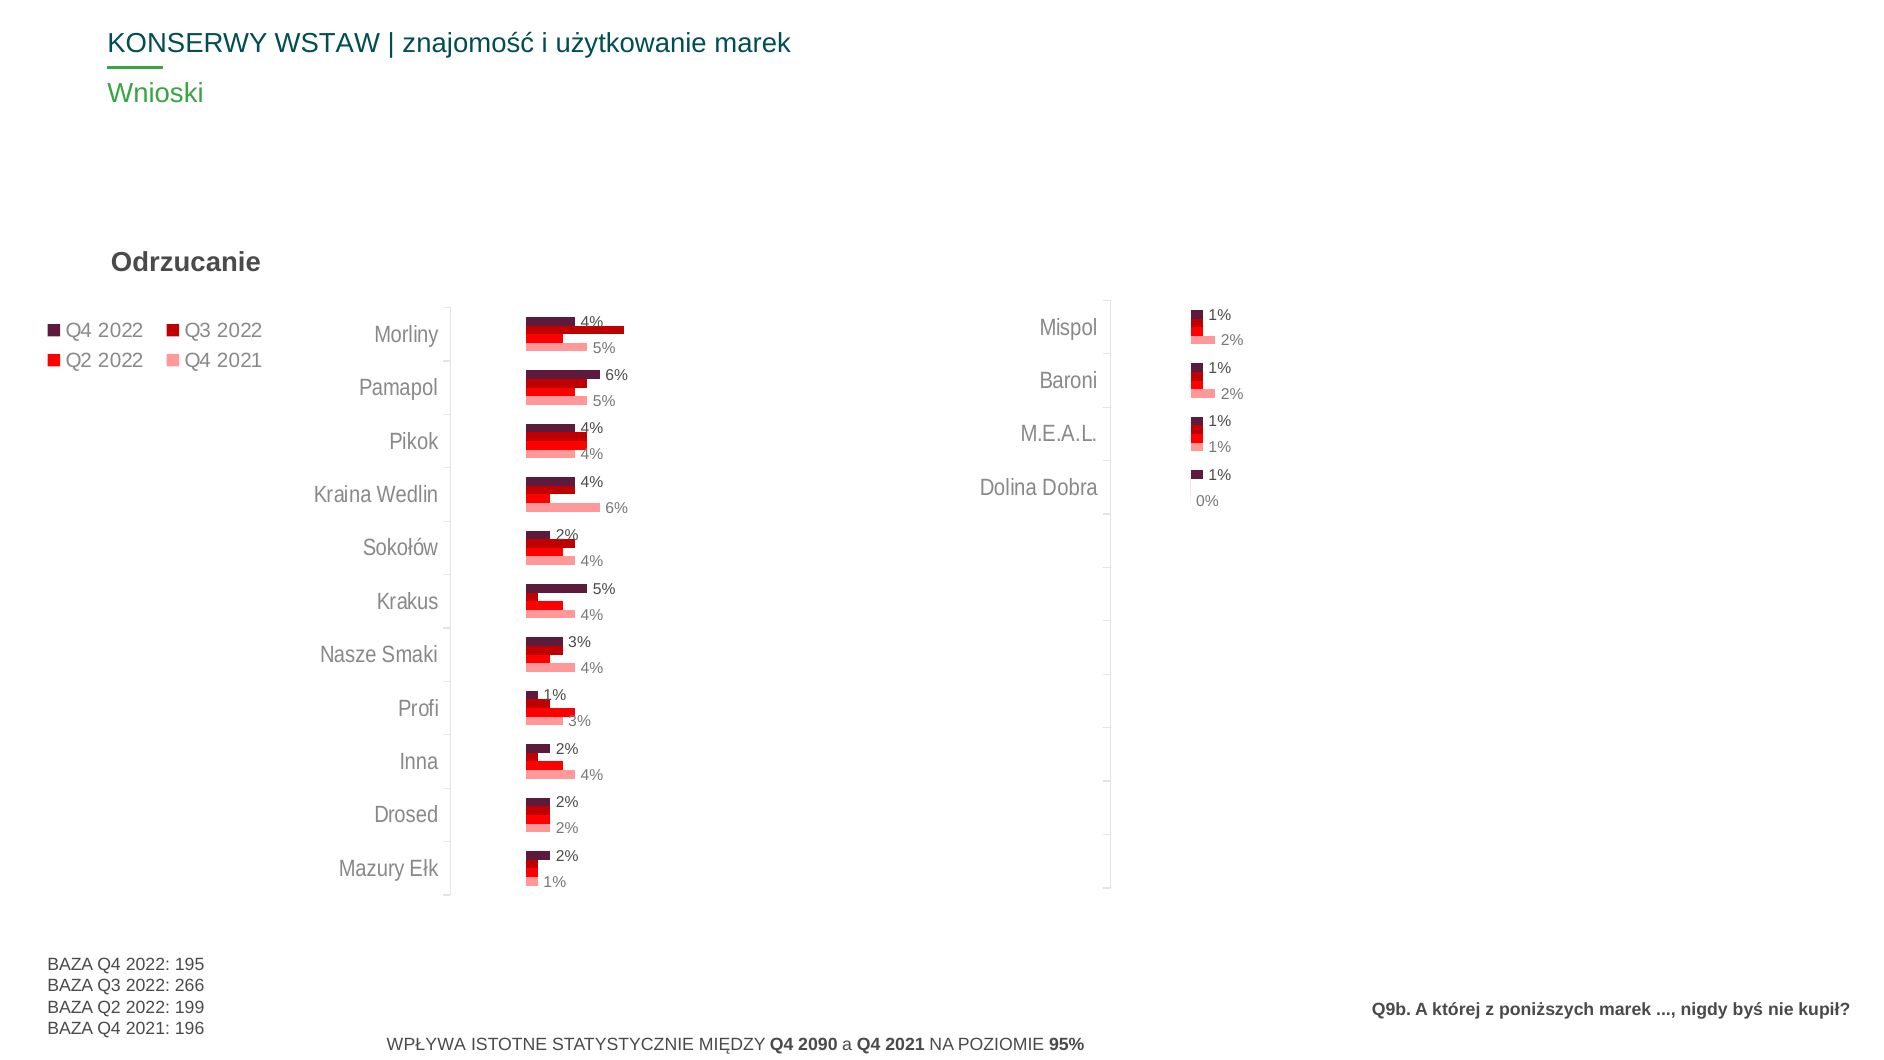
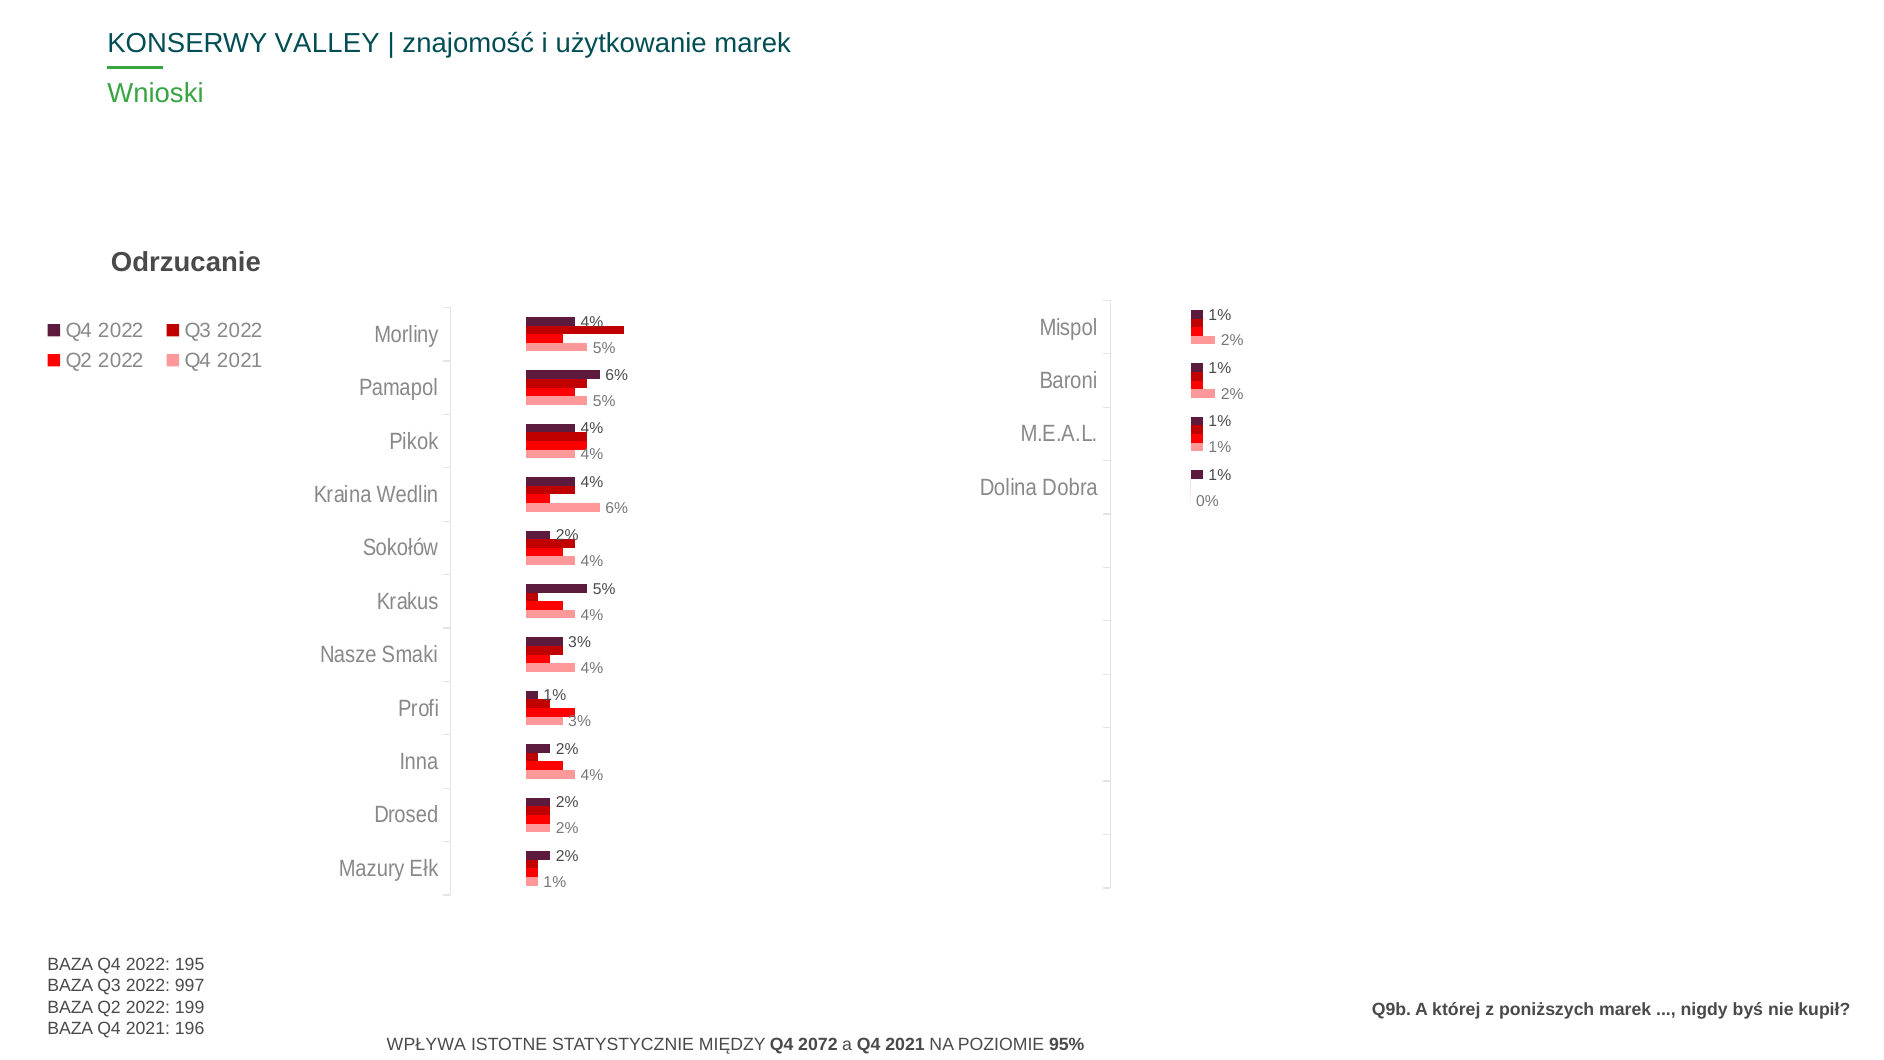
WSTAW: WSTAW -> VALLEY (327, 44)
266: 266 -> 997 (190, 986)
2090: 2090 -> 2072 (818, 1044)
